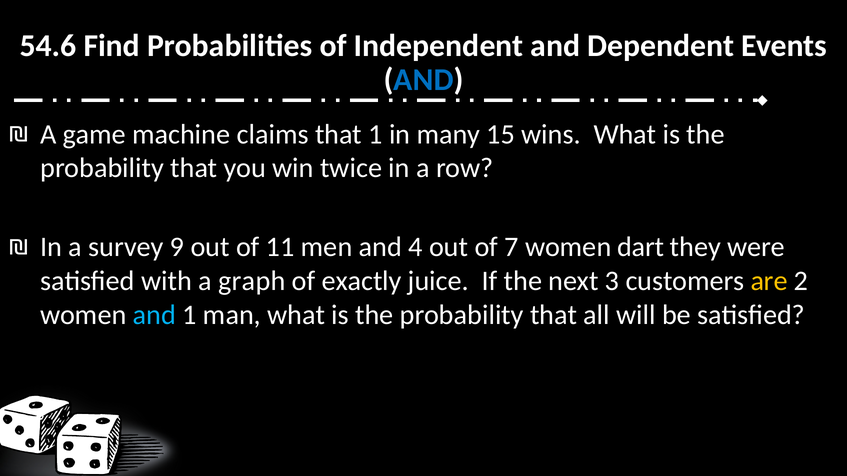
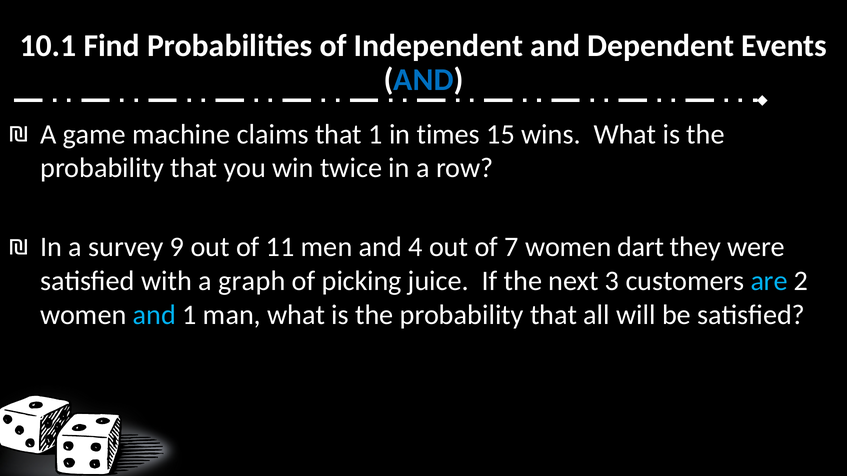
54.6: 54.6 -> 10.1 (48, 46)
many: many -> times (448, 134)
exactly: exactly -> picking (362, 281)
are colour: yellow -> light blue (769, 281)
